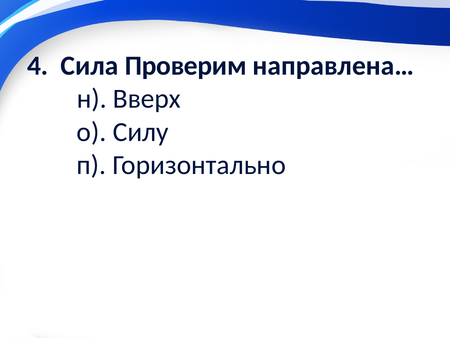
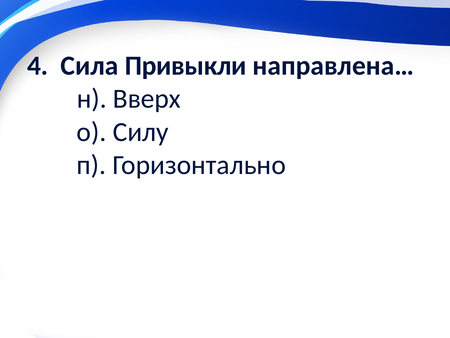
Проверим: Проверим -> Привыкли (186, 66)
